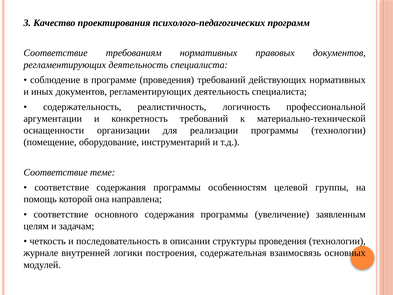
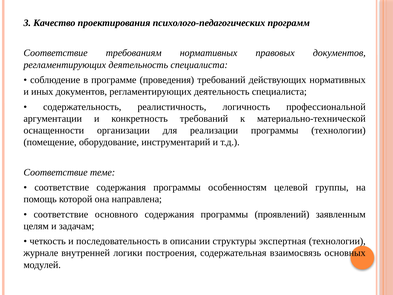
увеличение: увеличение -> проявлений (282, 214)
структуры проведения: проведения -> экспертная (282, 241)
